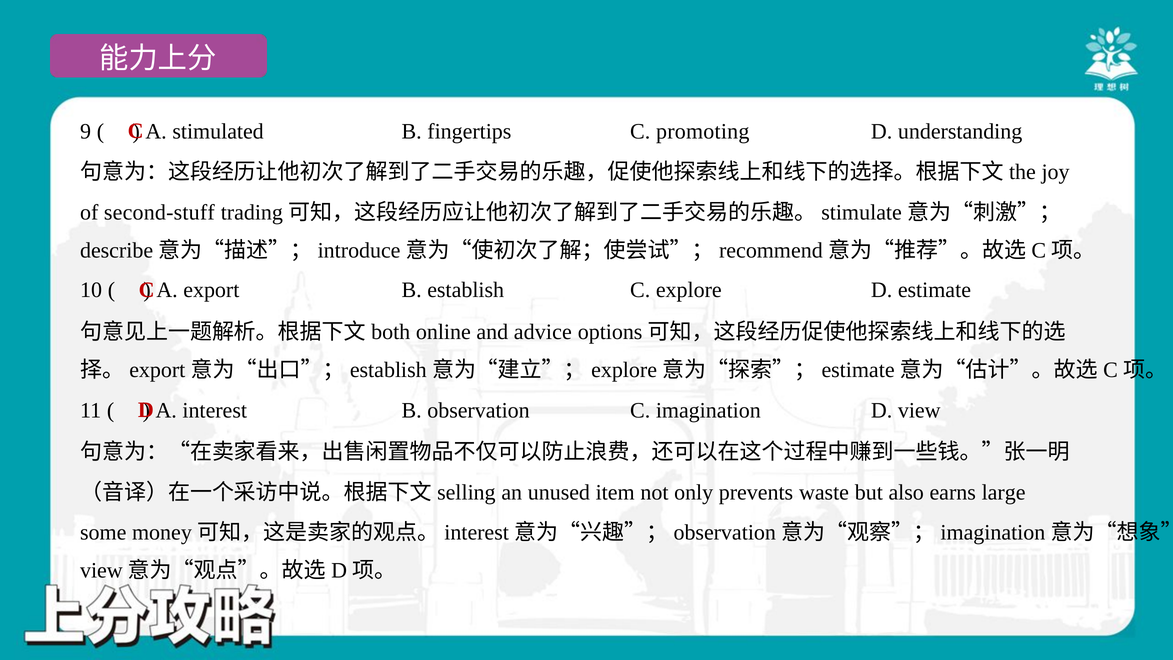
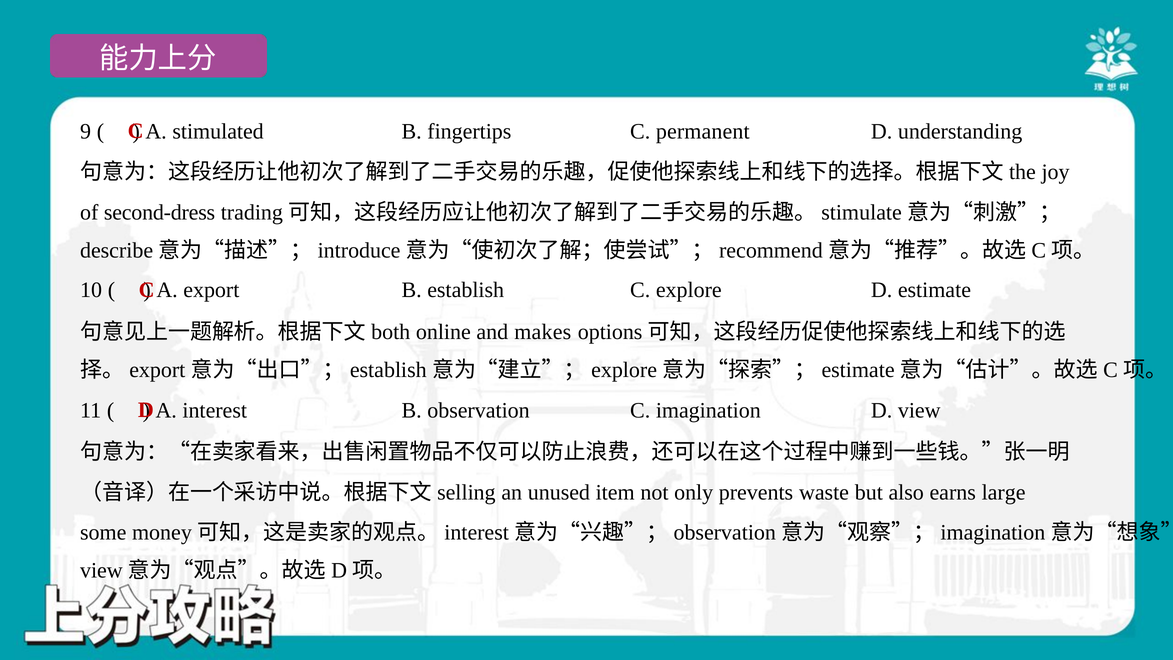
promoting: promoting -> permanent (703, 131)
second-stuff: second-stuff -> second-dress (160, 212)
advice: advice -> makes (543, 332)
